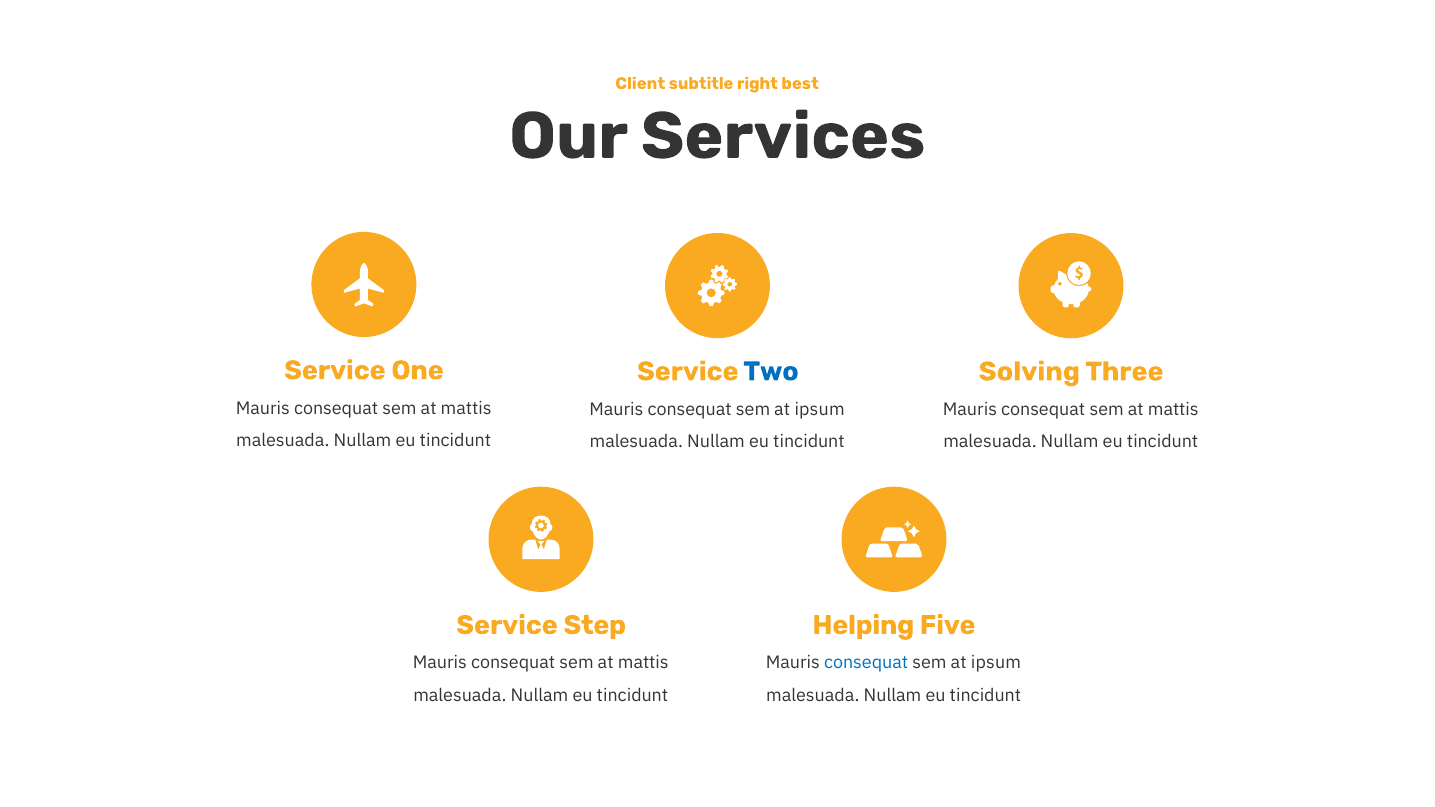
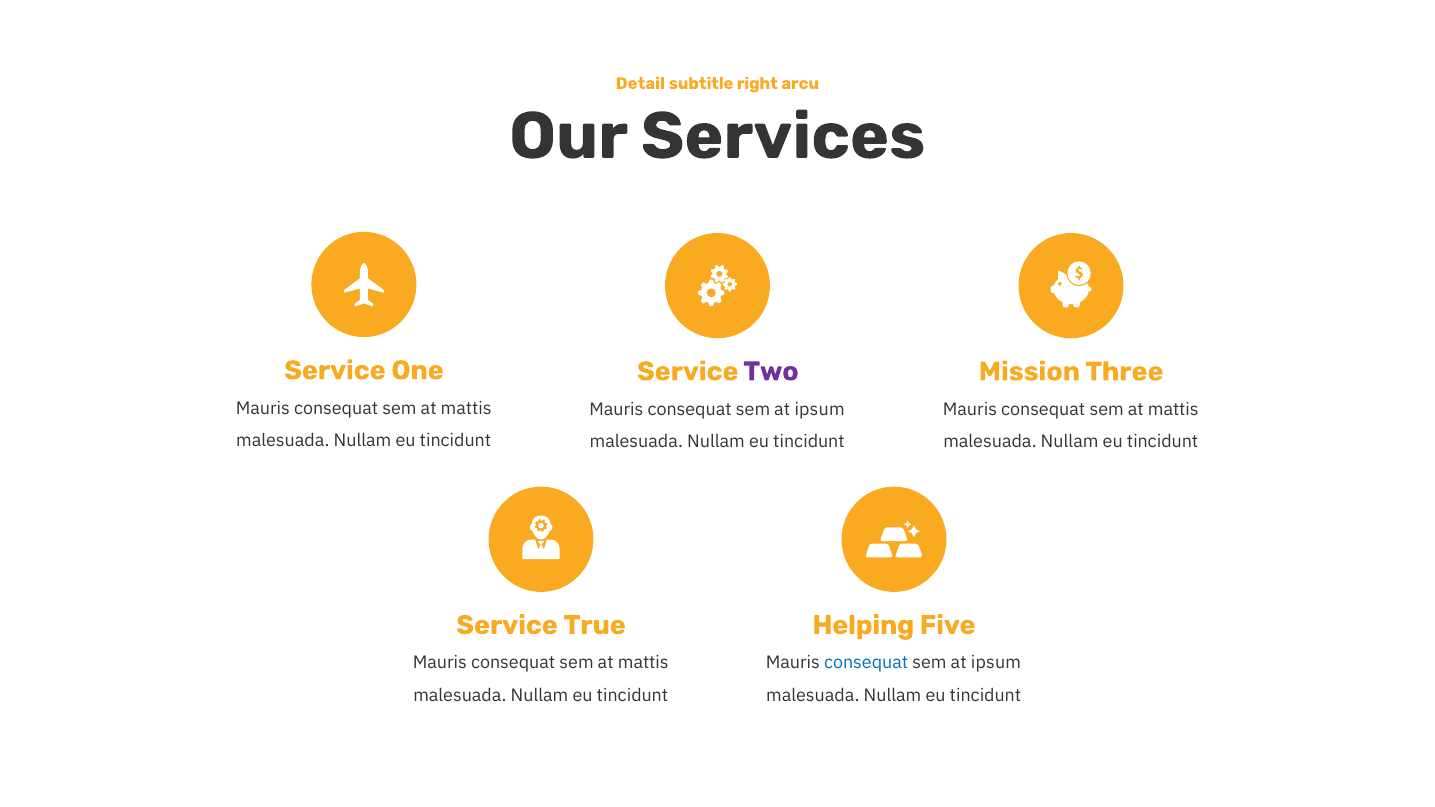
Client: Client -> Detail (640, 83)
best: best -> arcu (800, 83)
Two colour: blue -> purple (771, 371)
Solving: Solving -> Mission (1029, 372)
Step: Step -> True (595, 625)
